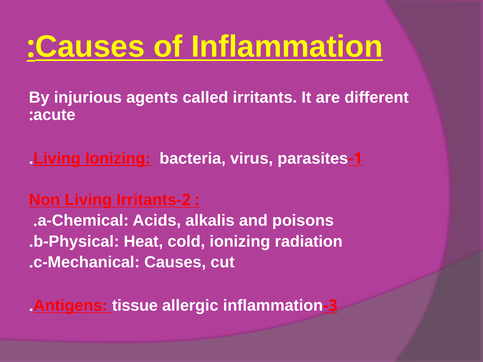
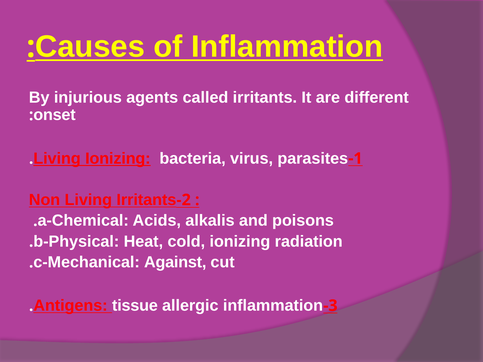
acute: acute -> onset (55, 115)
c-Mechanical Causes: Causes -> Against (175, 262)
